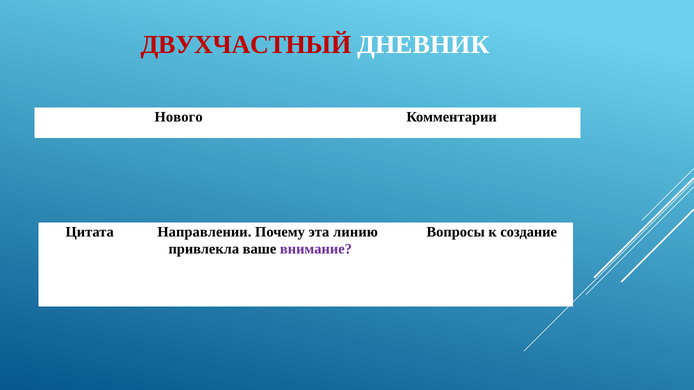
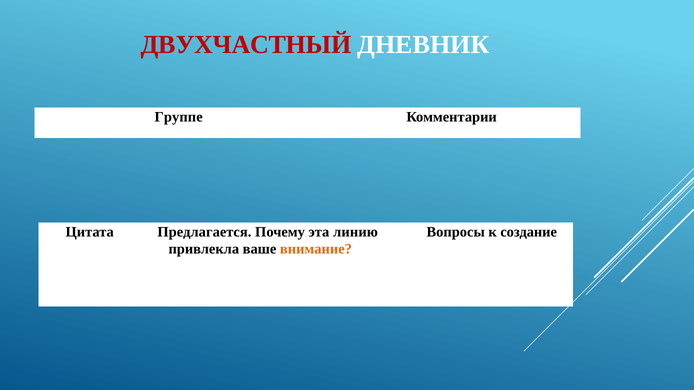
Нового: Нового -> Группе (179, 117)
Направлении: Направлении -> Предлагается (204, 232)
внимание colour: purple -> orange (316, 249)
